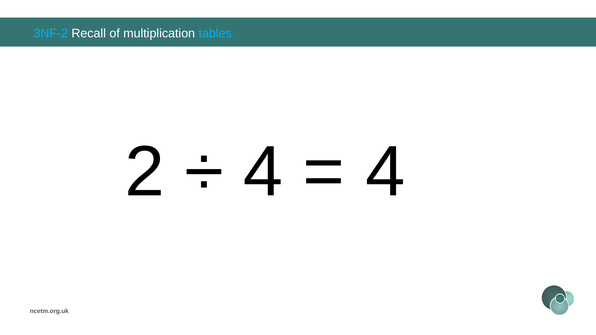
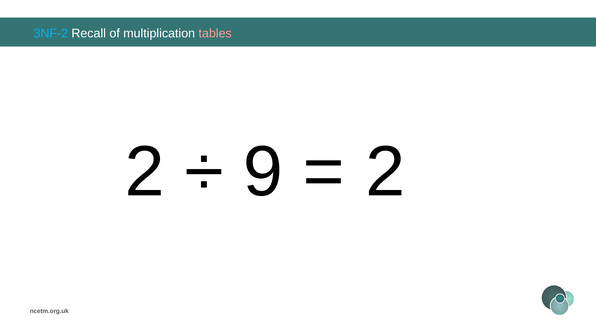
tables colour: light blue -> pink (215, 33)
4: 4 -> 9 (263, 172)
4: 4 -> 2 (385, 172)
